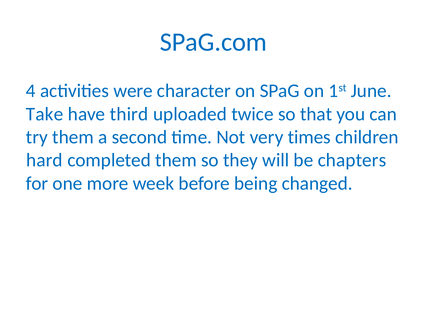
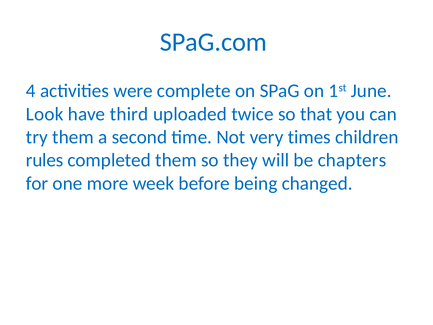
character: character -> complete (194, 91)
Take: Take -> Look (45, 114)
hard: hard -> rules (45, 160)
